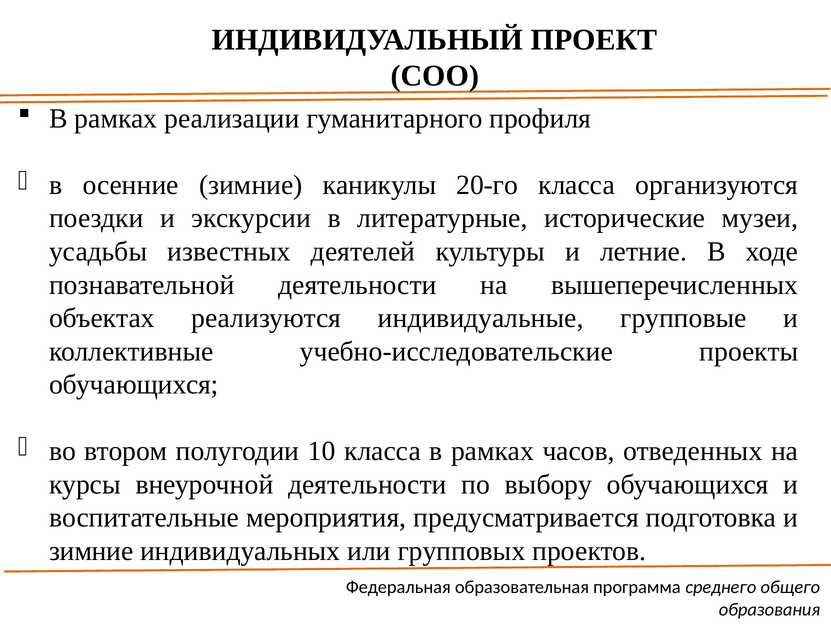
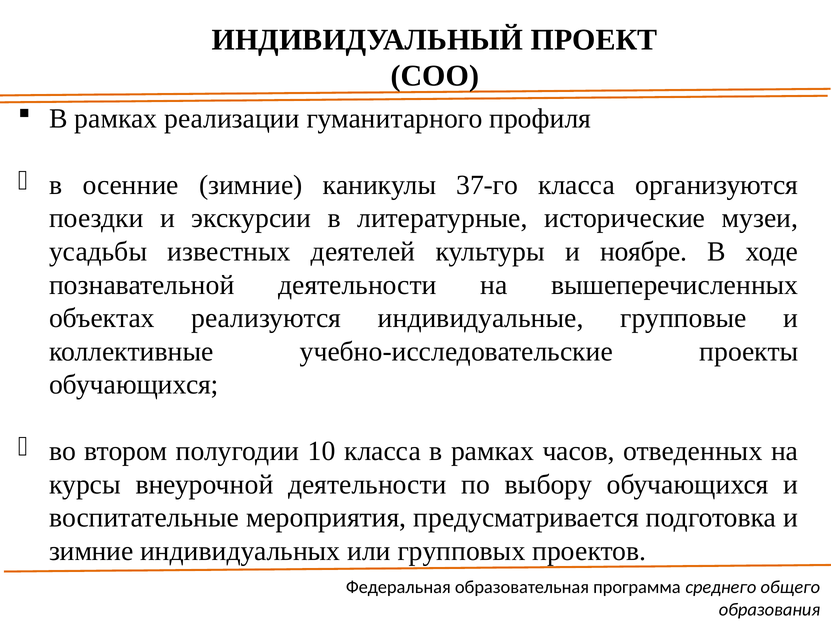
20-го: 20-го -> 37-го (487, 185)
летние: летние -> ноябре (644, 251)
